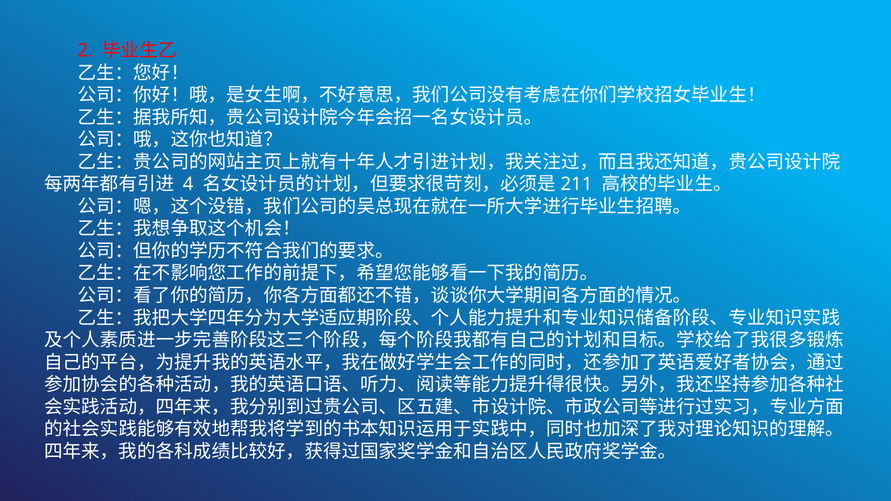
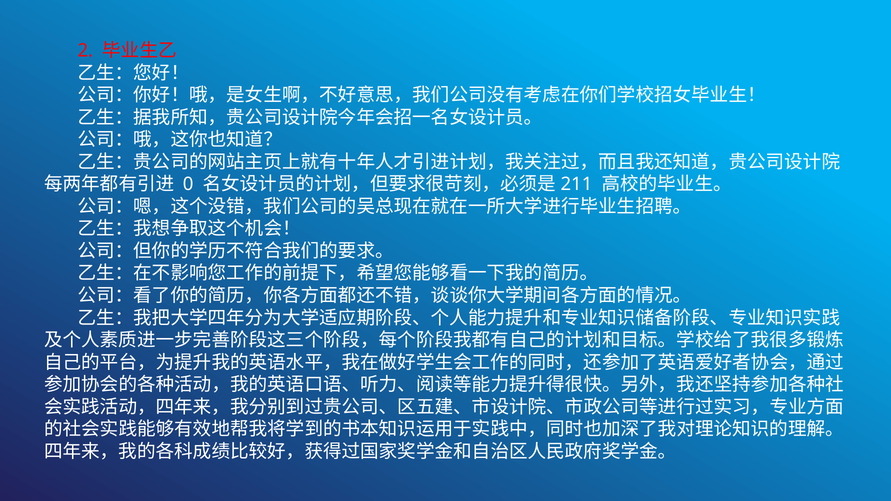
4: 4 -> 0 (188, 184)
